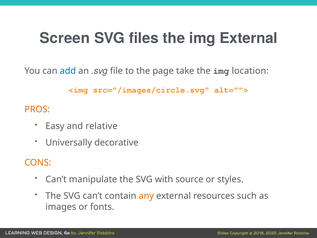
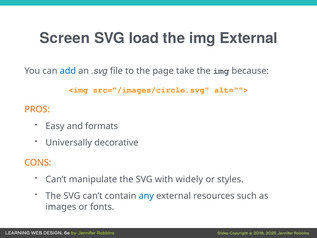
files: files -> load (144, 38)
location: location -> because (250, 71)
relative: relative -> formats (102, 126)
source: source -> widely (189, 179)
any colour: orange -> blue (146, 196)
